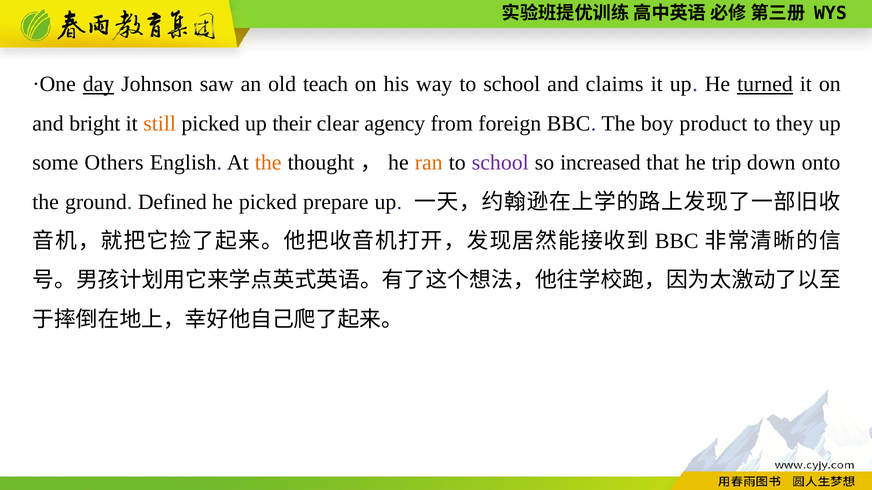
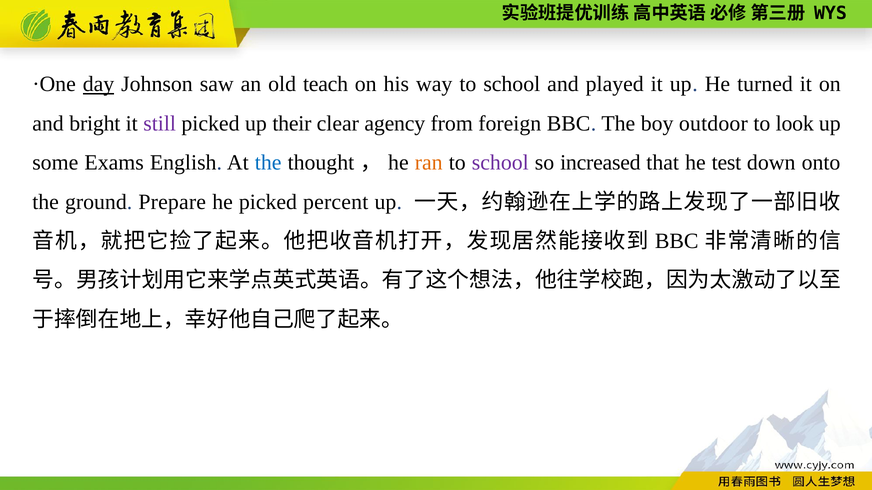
claims: claims -> played (615, 84)
turned underline: present -> none (765, 84)
still colour: orange -> purple (160, 124)
product: product -> outdoor (713, 124)
they: they -> look (795, 124)
Others: Others -> Exams (114, 163)
the colour: orange -> blue (268, 163)
trip: trip -> test (727, 163)
Defined: Defined -> Prepare (172, 202)
prepare: prepare -> percent (336, 202)
